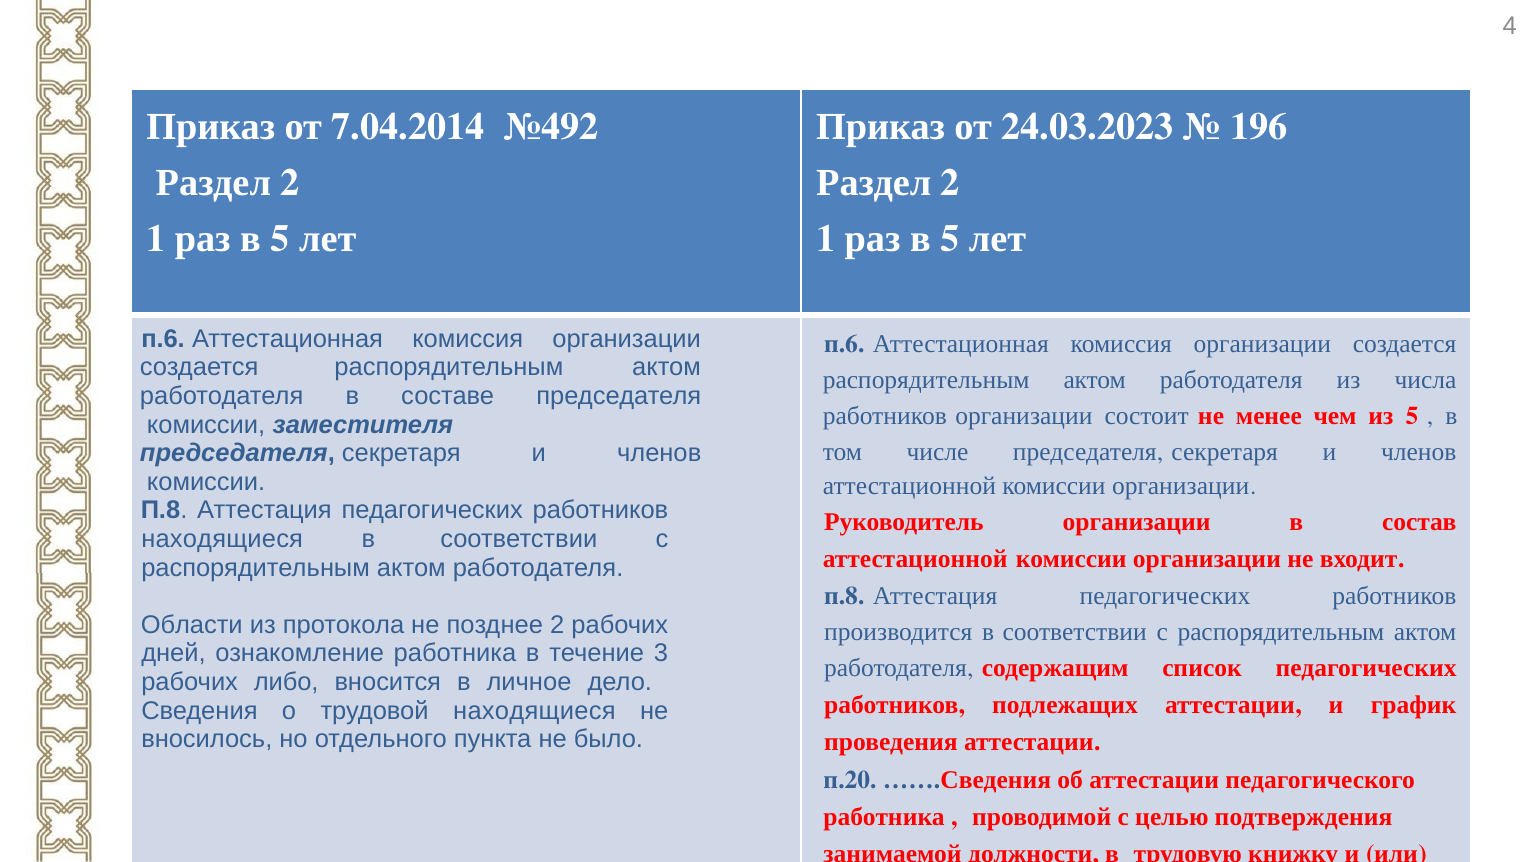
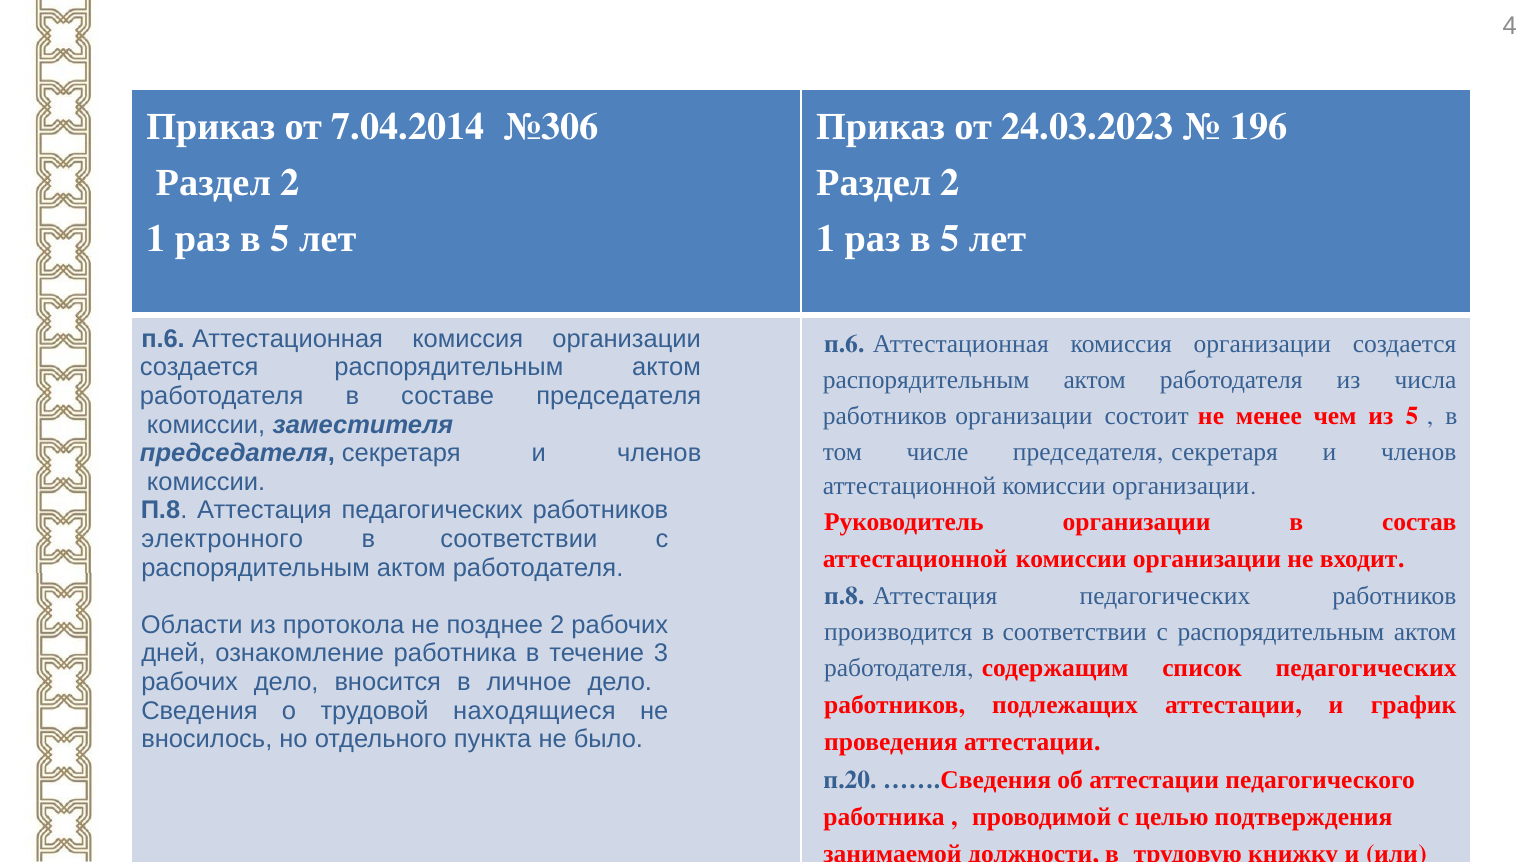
№492: №492 -> №306 (552, 127)
находящиеся: находящиеся -> электронного (222, 539)
рабочих либо: либо -> дело (286, 682)
